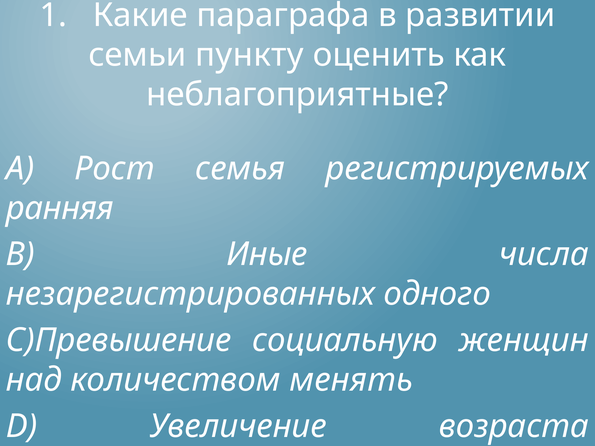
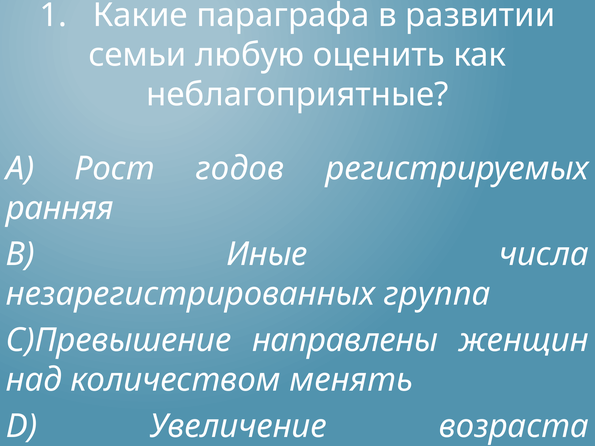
пункту: пункту -> любую (250, 55)
семья: семья -> годов (240, 169)
одного: одного -> группа (437, 294)
социальную: социальную -> направлены (345, 340)
